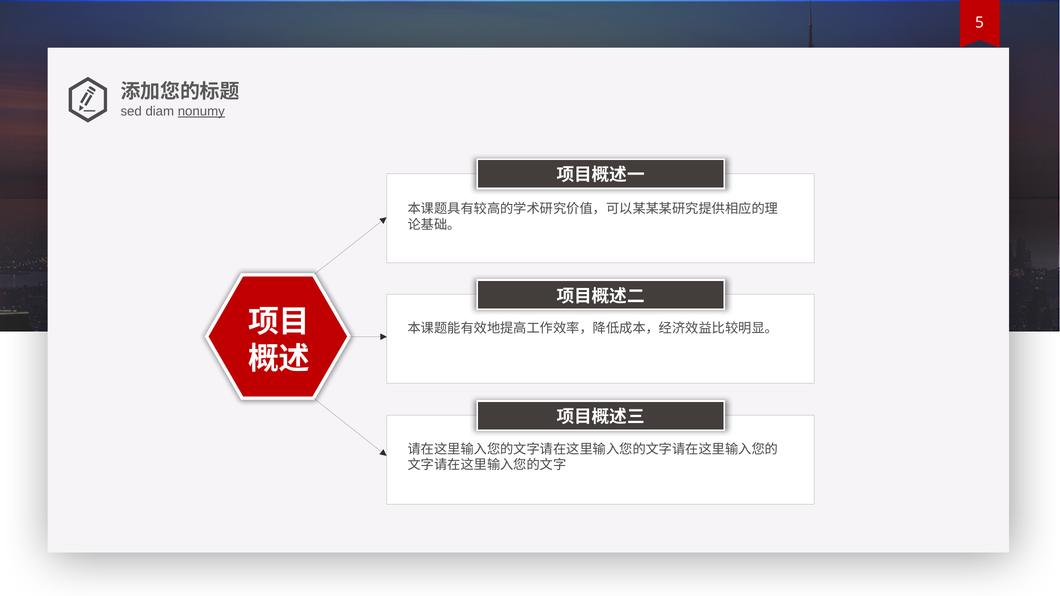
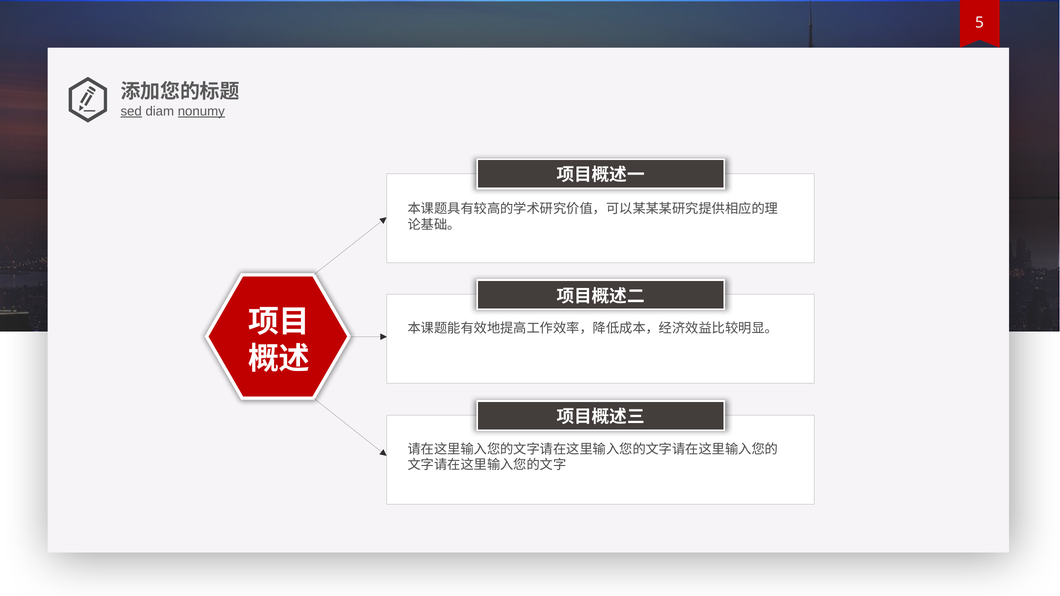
sed underline: none -> present (131, 111)
